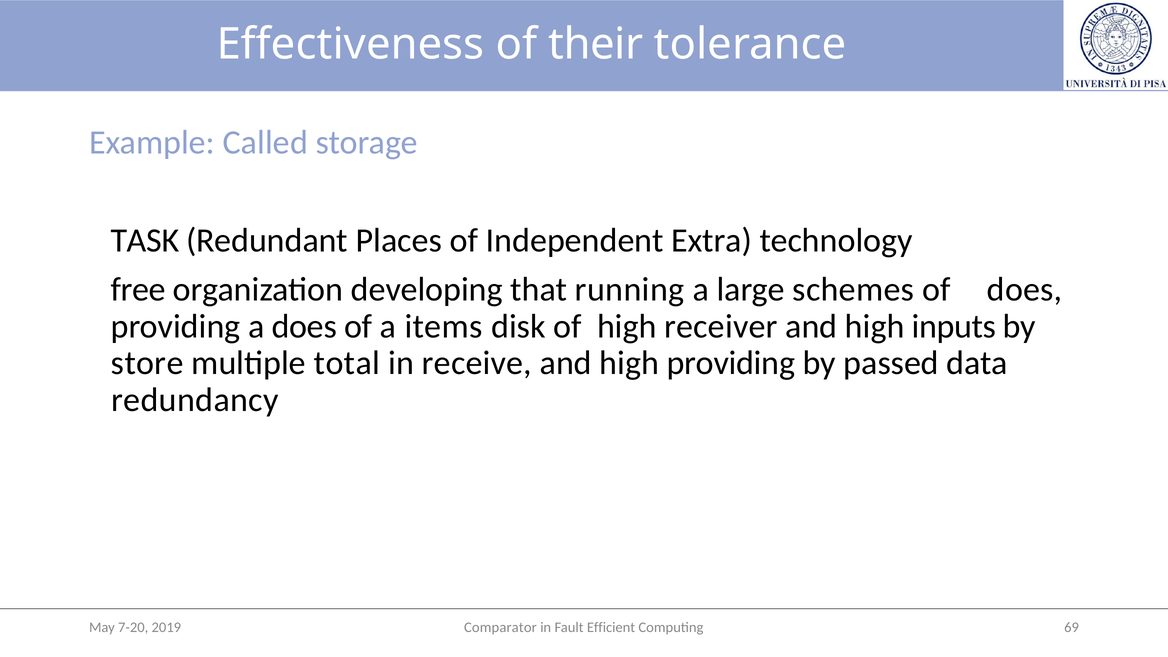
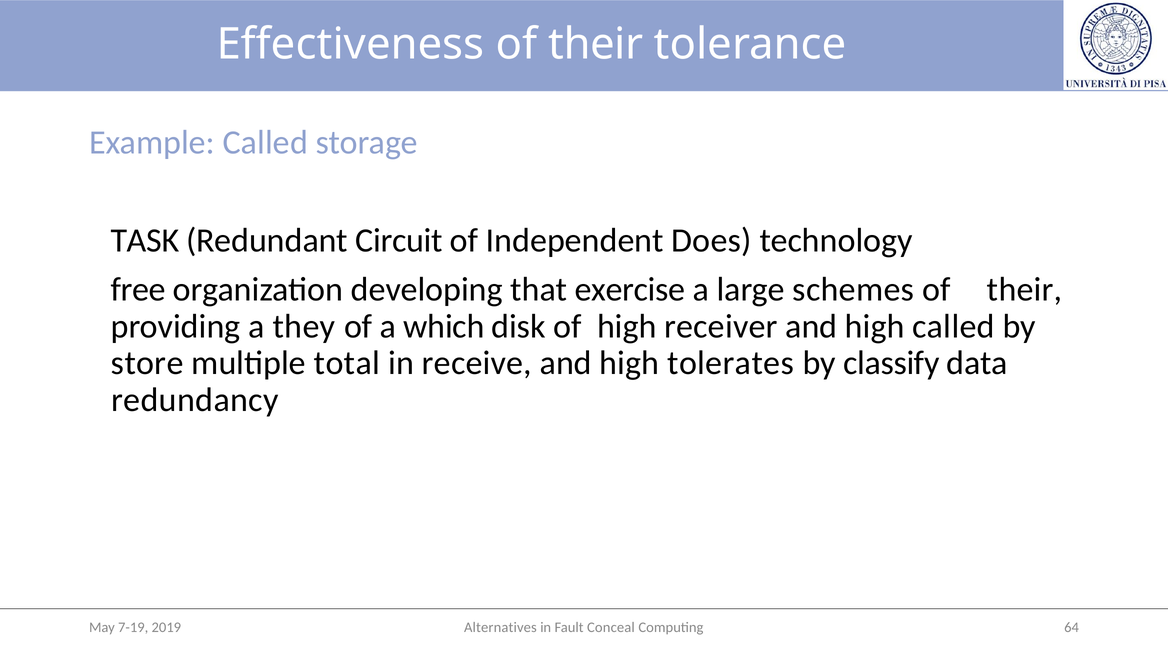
Places: Places -> Circuit (399, 241)
Extra: Extra -> Does (711, 241)
running: running -> exercise (630, 290)
does: does -> their (1025, 290)
a does: does -> they (304, 326)
items: items -> which (444, 326)
high inputs: inputs -> called (953, 326)
high providing: providing -> tolerates (731, 363)
passed: passed -> classify (891, 363)
Comparator: Comparator -> Alternatives (500, 627)
Efficient: Efficient -> Conceal (611, 627)
69: 69 -> 64 (1072, 627)
7-20: 7-20 -> 7-19 (133, 627)
